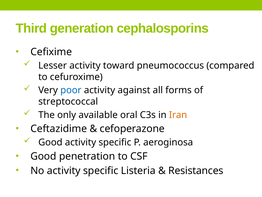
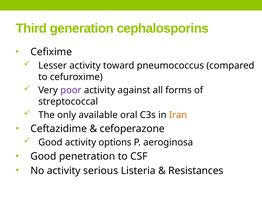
poor colour: blue -> purple (71, 90)
Good activity specific: specific -> options (115, 142)
No activity specific: specific -> serious (101, 170)
